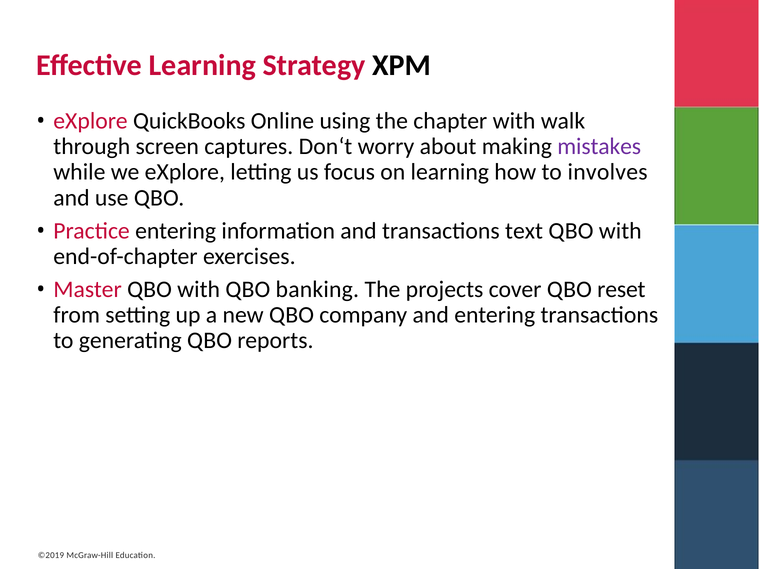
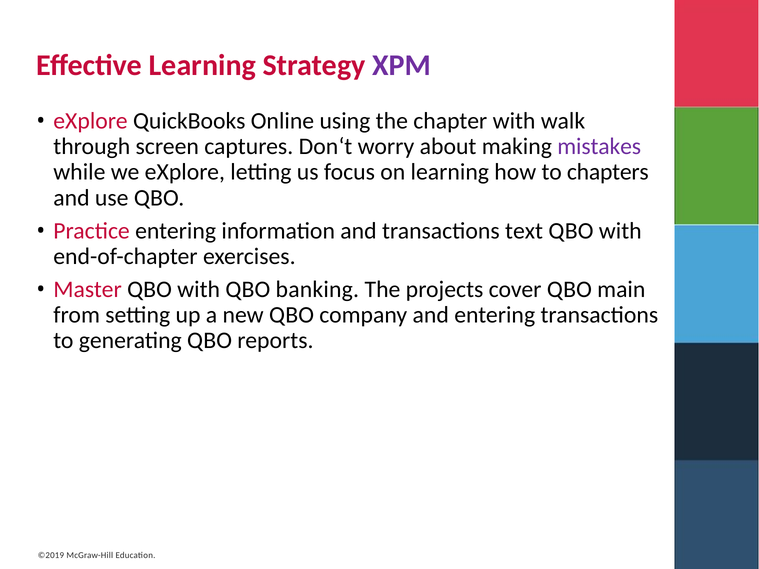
XPM colour: black -> purple (402, 65)
involves: involves -> chapters (608, 172)
reset: reset -> main (621, 290)
